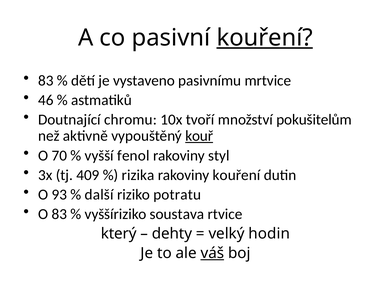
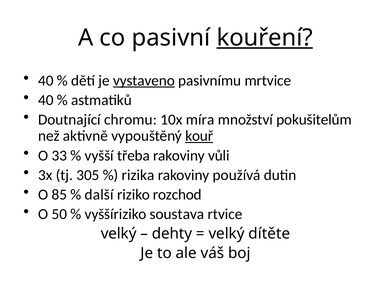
83: 83 -> 40 (46, 81)
vystaveno underline: none -> present (144, 81)
46: 46 -> 40 (46, 100)
tvoří: tvoří -> míra (200, 120)
70: 70 -> 33 (59, 156)
fenol: fenol -> třeba (133, 156)
styl: styl -> vůli (219, 156)
409: 409 -> 305 (88, 175)
rakoviny kouření: kouření -> používá (237, 175)
93: 93 -> 85 (59, 195)
potratu: potratu -> rozchod (177, 195)
O 83: 83 -> 50 (59, 214)
který: který -> velký (119, 234)
hodin: hodin -> dítěte (269, 234)
váš underline: present -> none (212, 253)
